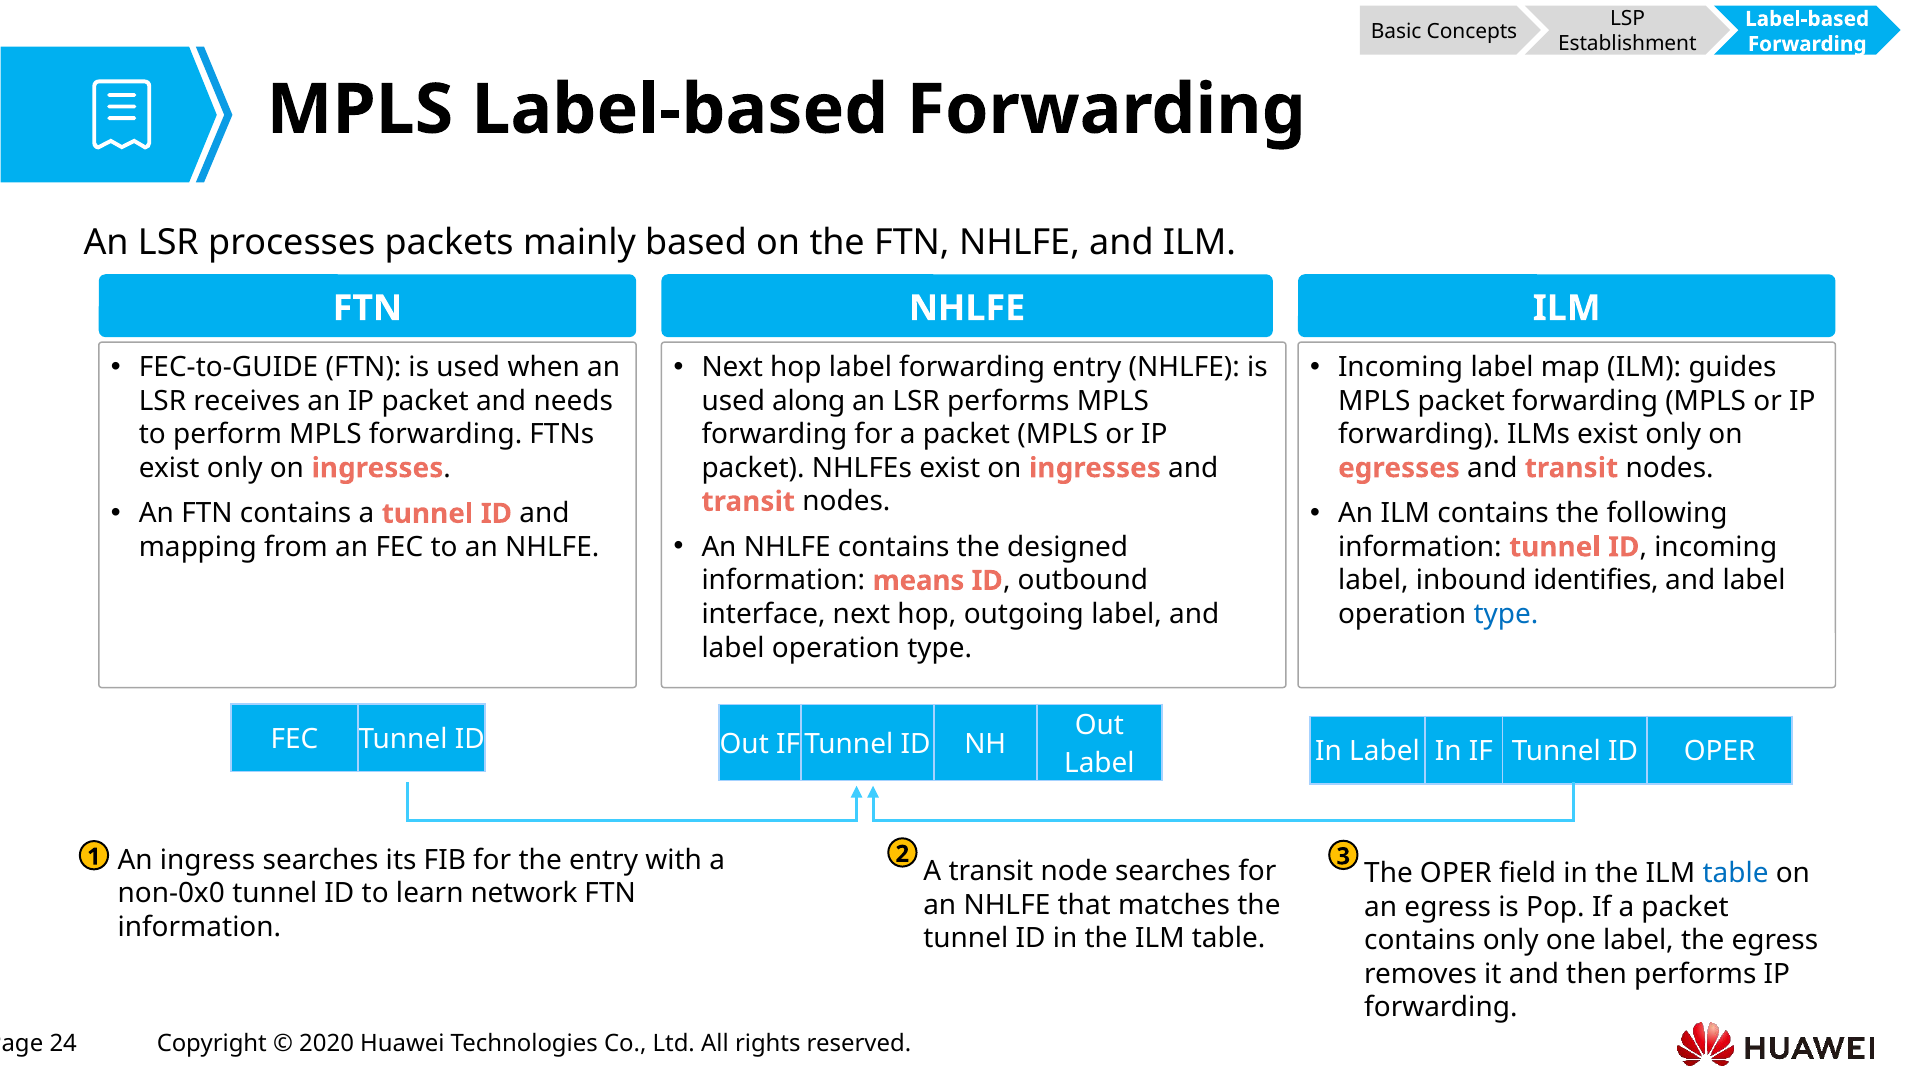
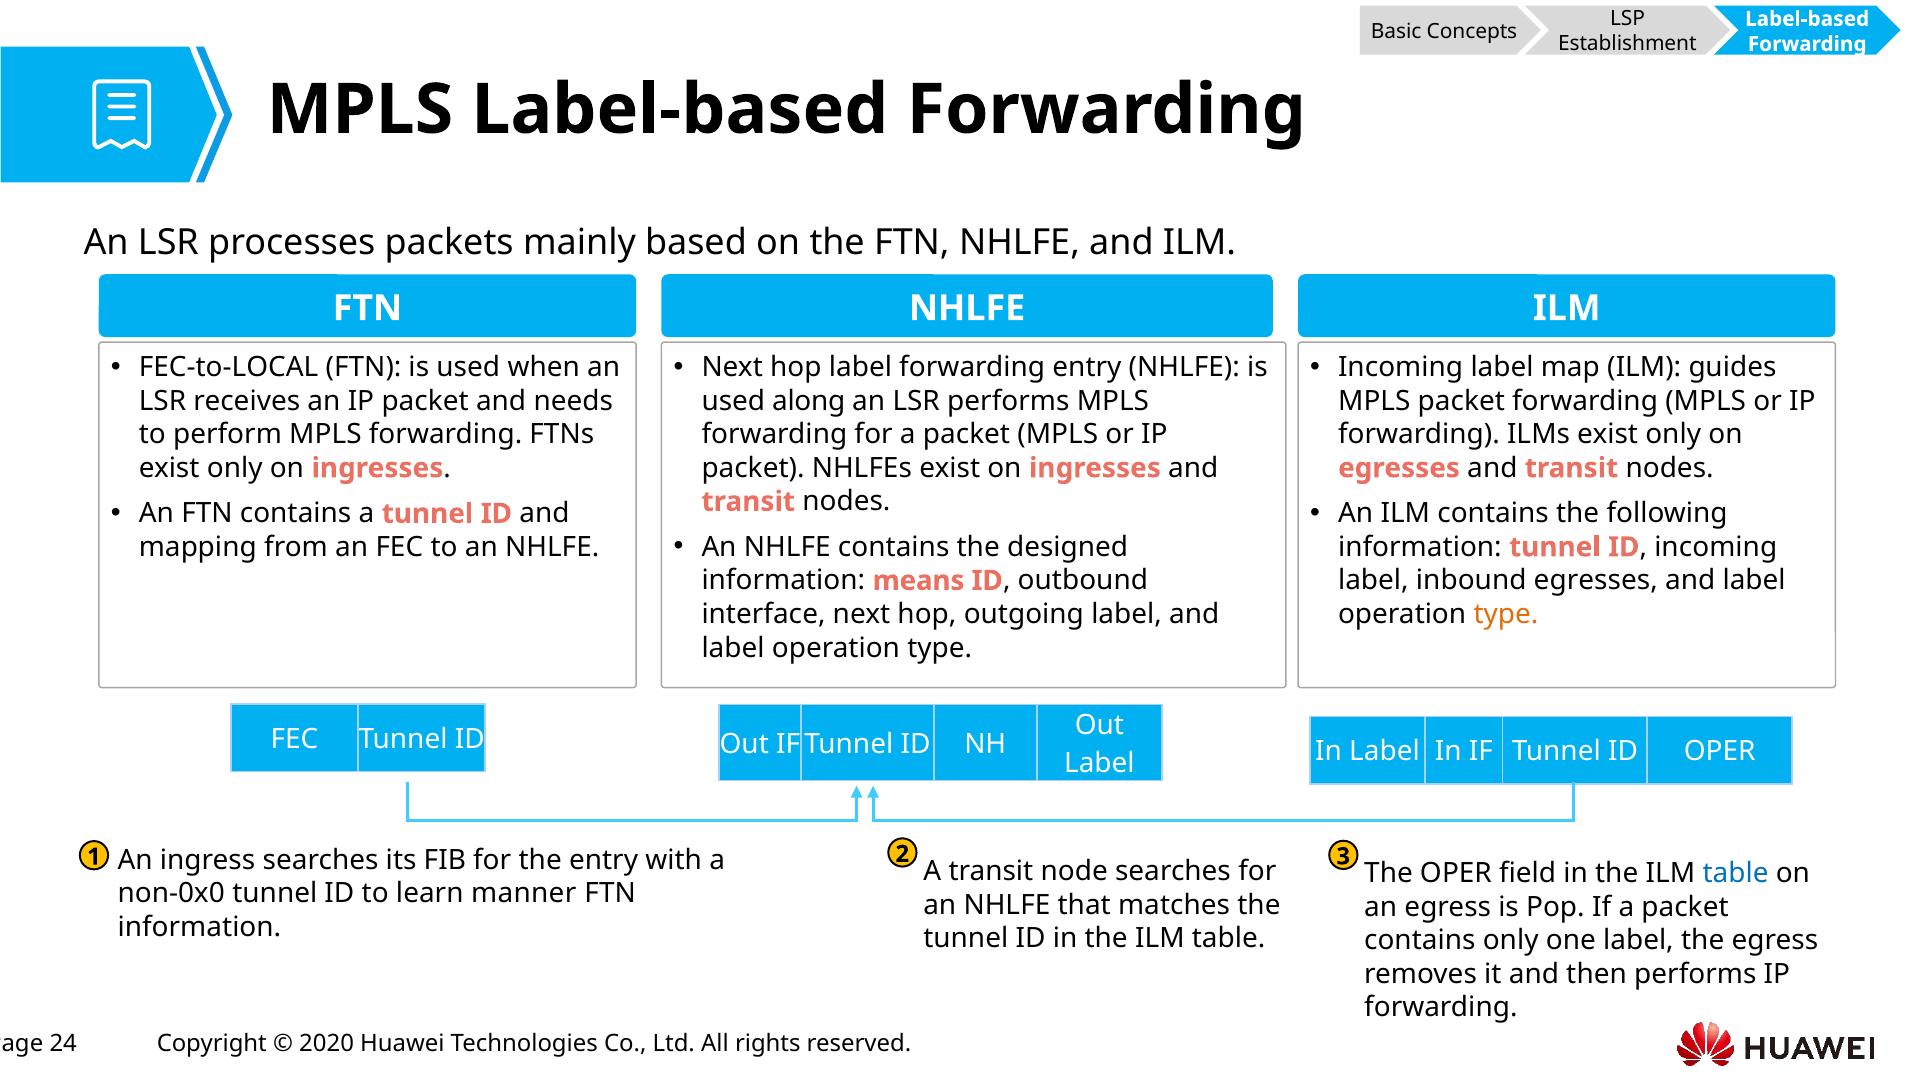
FEC-to-GUIDE: FEC-to-GUIDE -> FEC-to-LOCAL (229, 367)
inbound identifies: identifies -> egresses (1596, 581)
type colour: blue -> orange (1506, 614)
network: network -> manner (524, 893)
